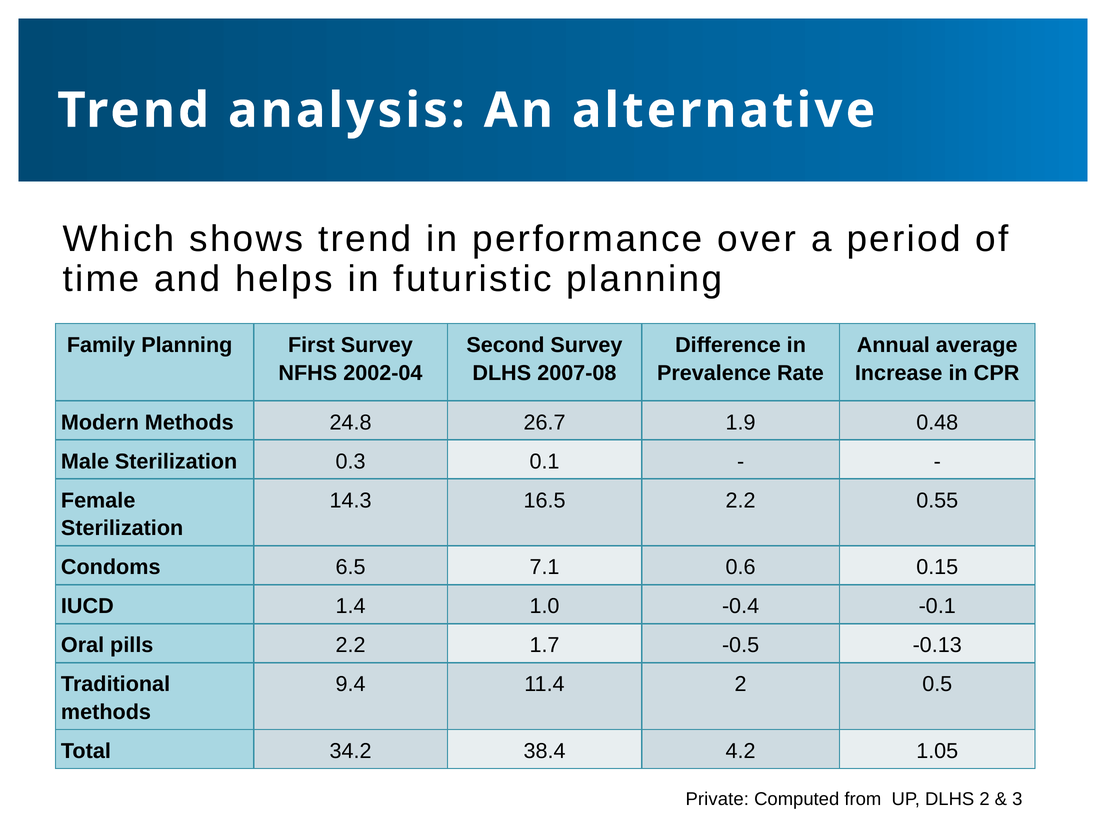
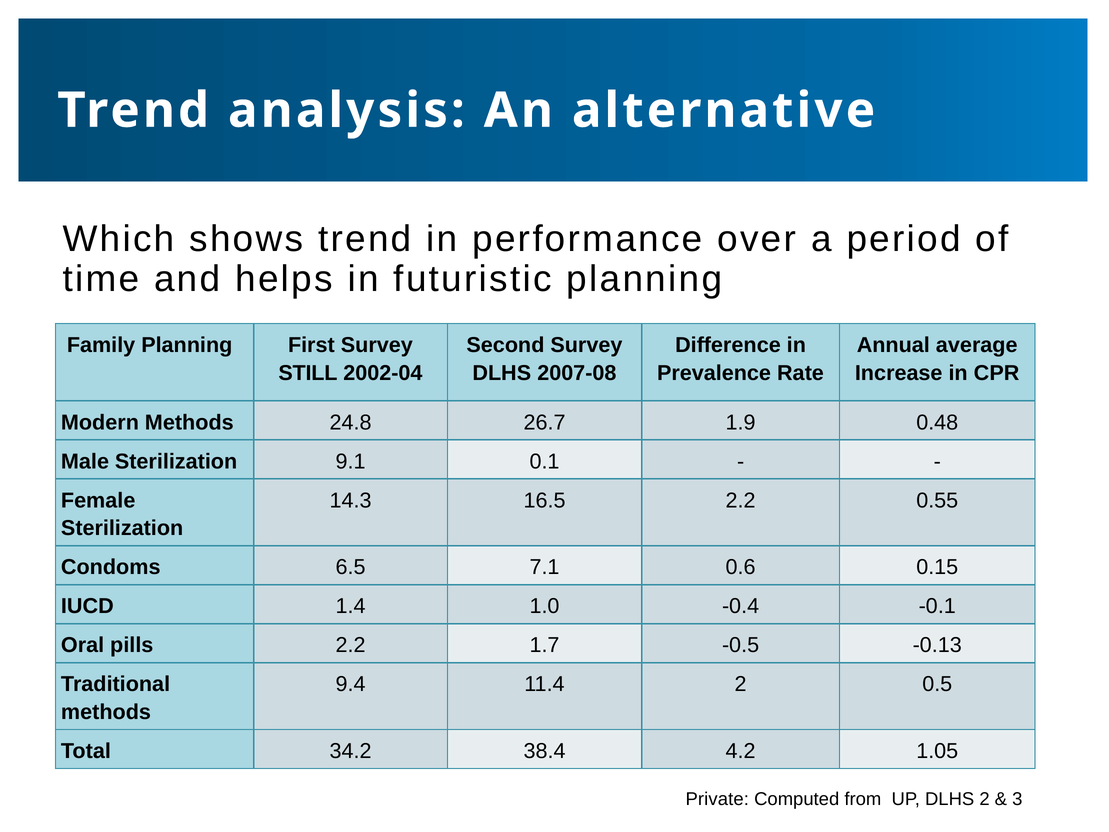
NFHS: NFHS -> STILL (308, 373)
0.3: 0.3 -> 9.1 (351, 461)
